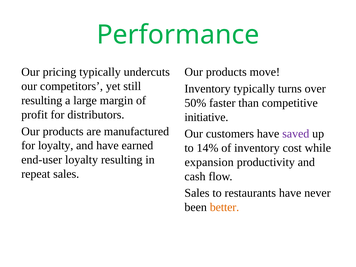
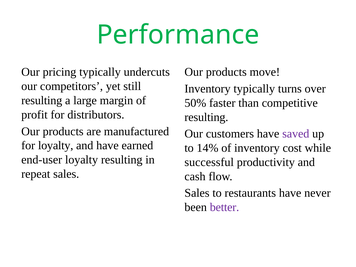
initiative: initiative -> resulting (206, 117)
expansion: expansion -> successful (209, 162)
better colour: orange -> purple (225, 207)
